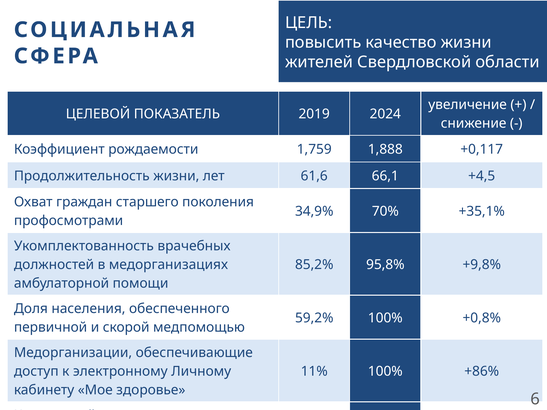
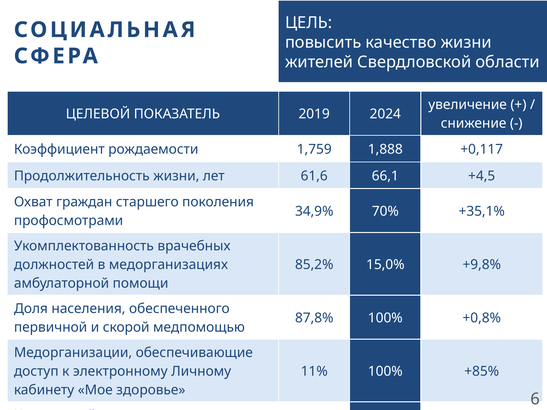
95,8%: 95,8% -> 15,0% (385, 265)
59,2%: 59,2% -> 87,8% (314, 318)
+86%: +86% -> +85% (482, 372)
